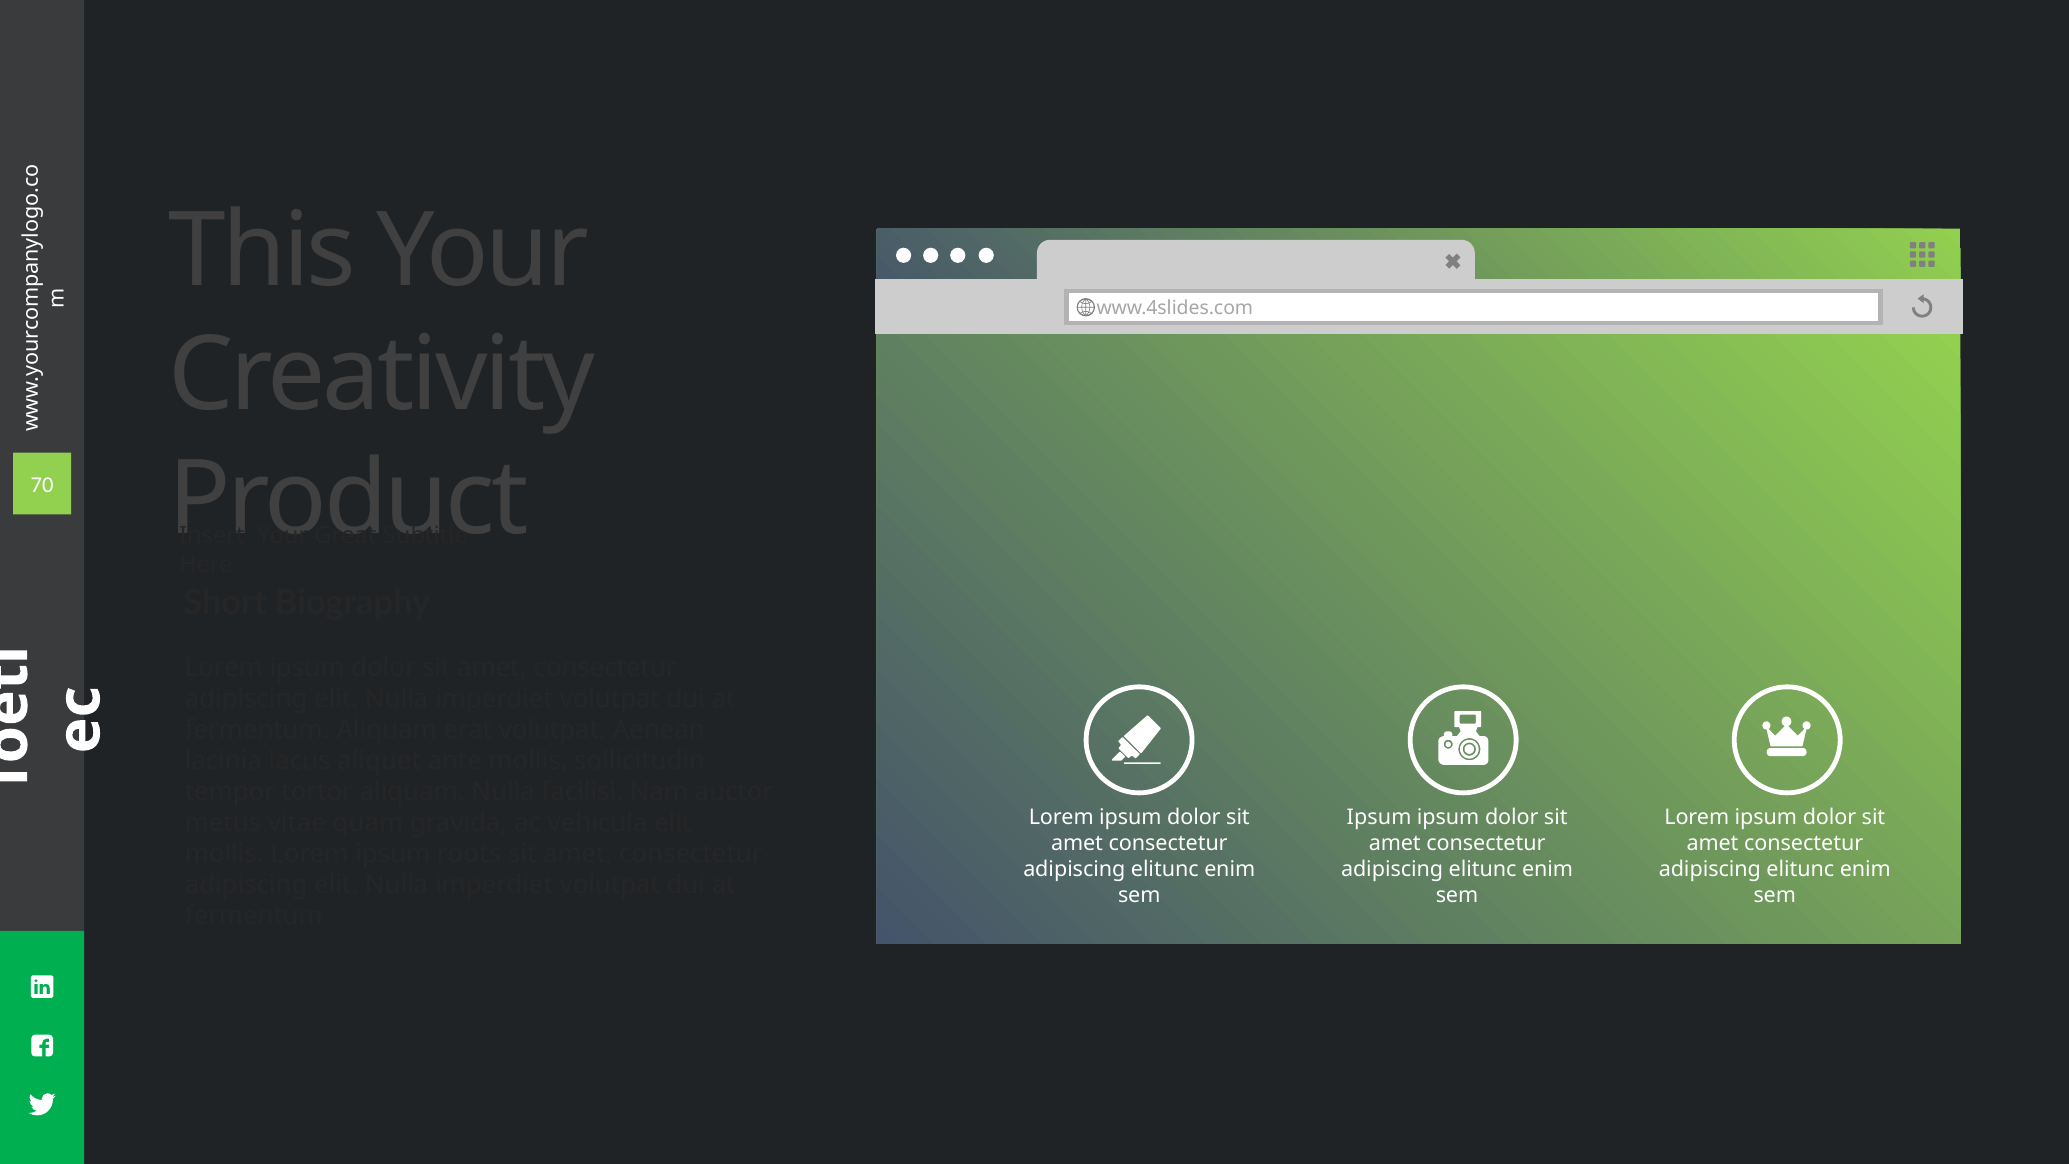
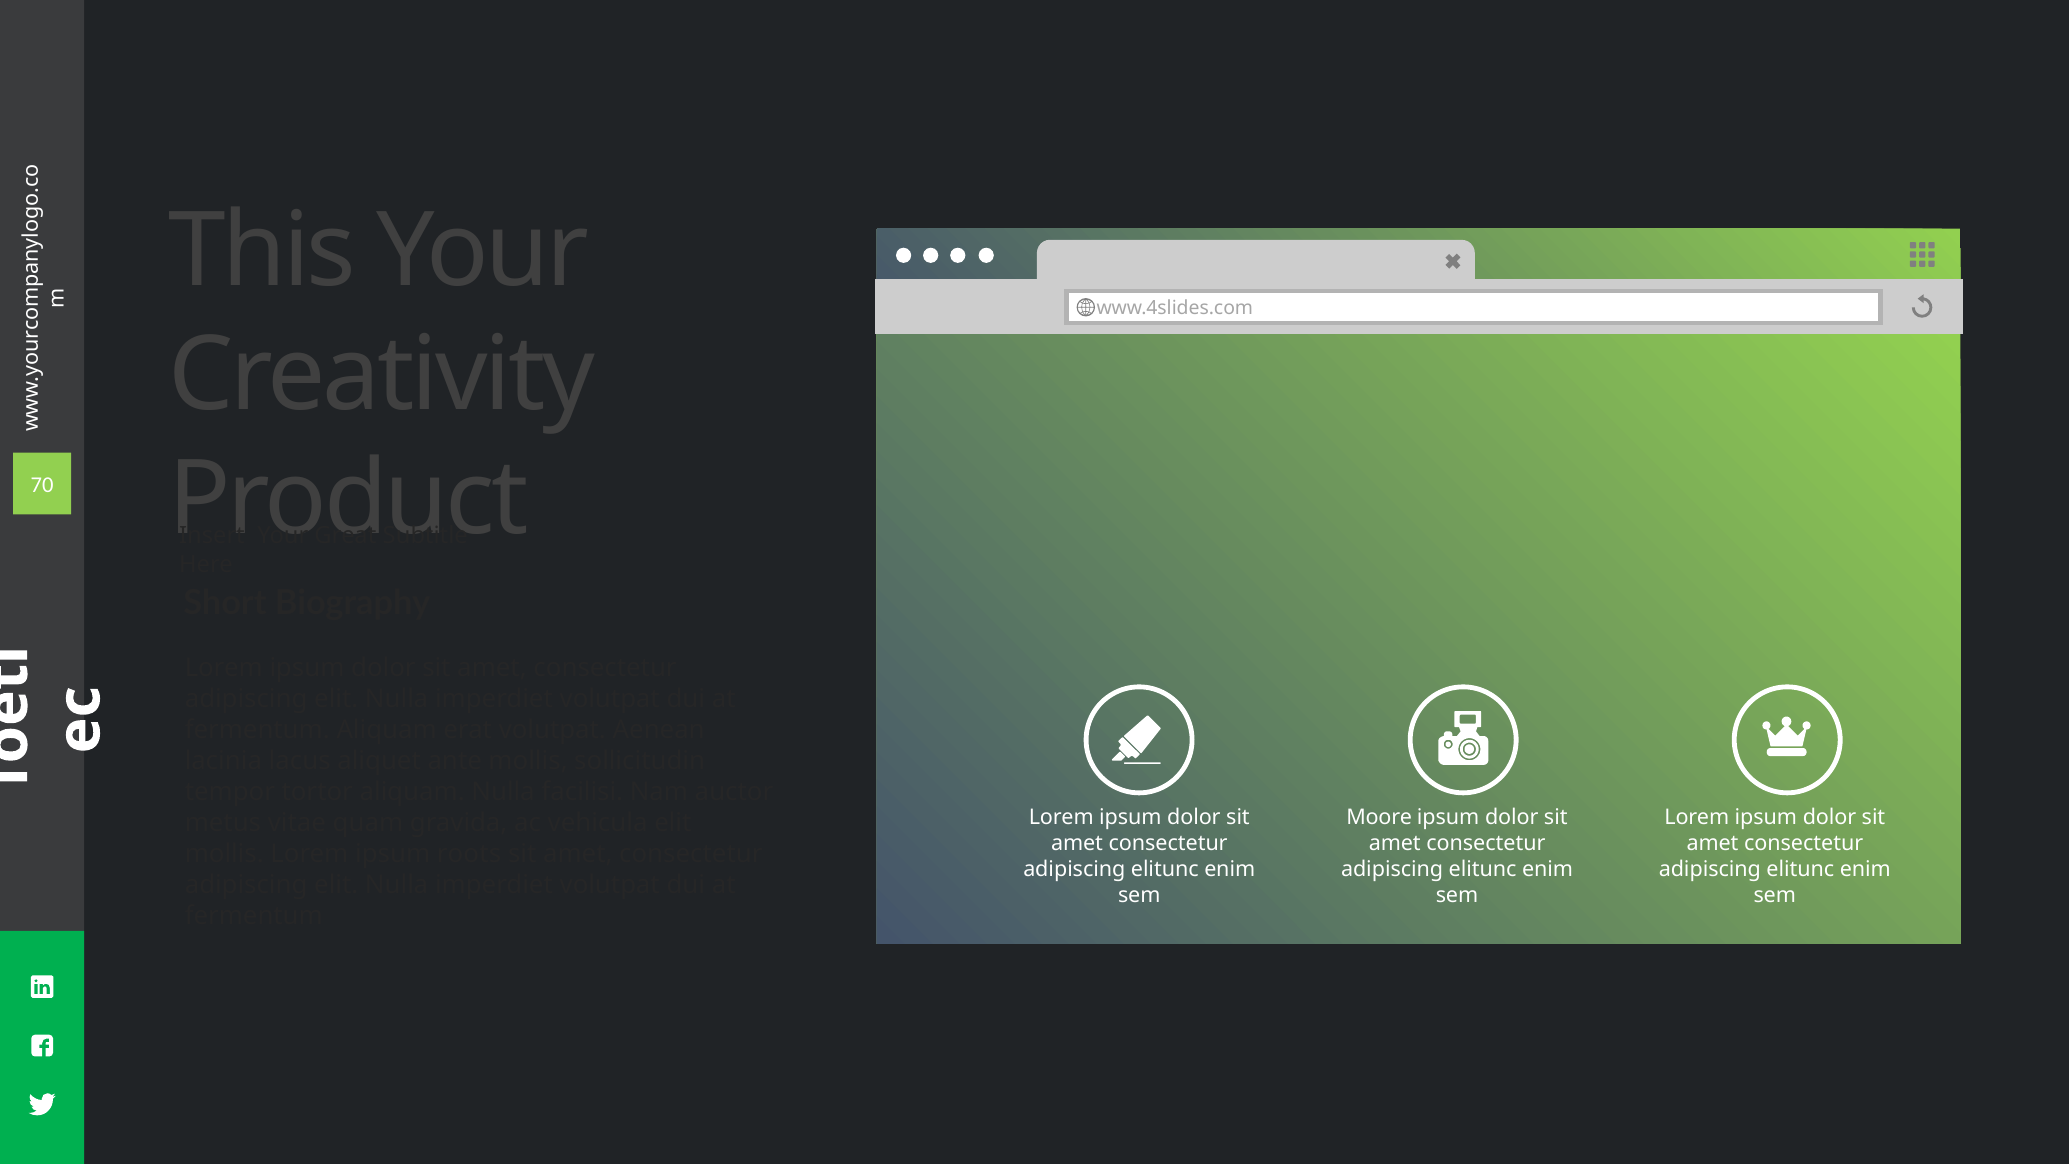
Ipsum: Ipsum -> Moore (1379, 817)
